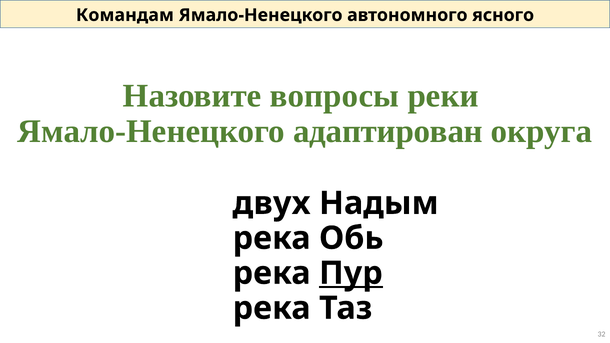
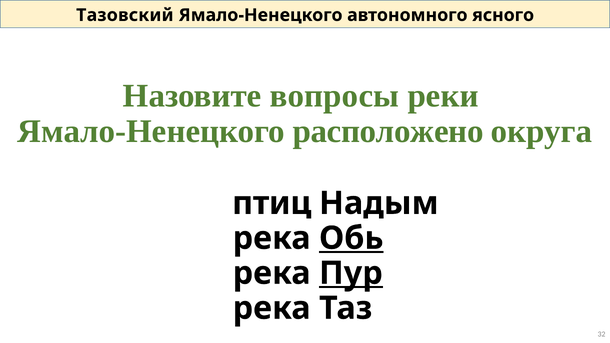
Командам: Командам -> Тазовский (125, 15)
адаптирован: адаптирован -> расположено (388, 131)
двух: двух -> птиц (272, 203)
Обь underline: none -> present (351, 238)
